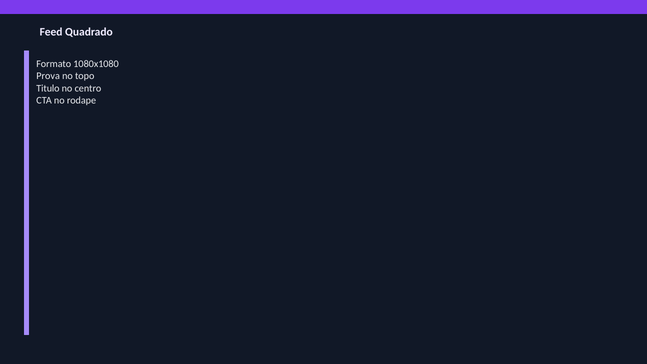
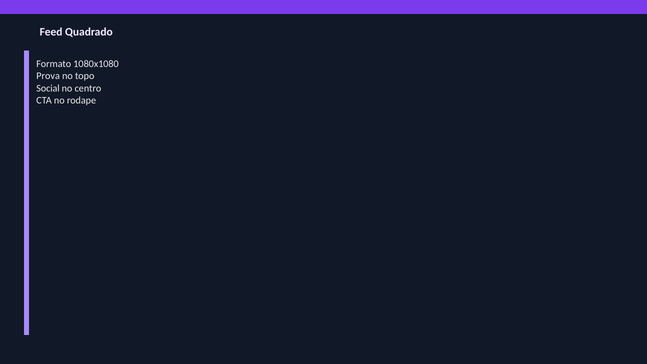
Titulo: Titulo -> Social (48, 88)
